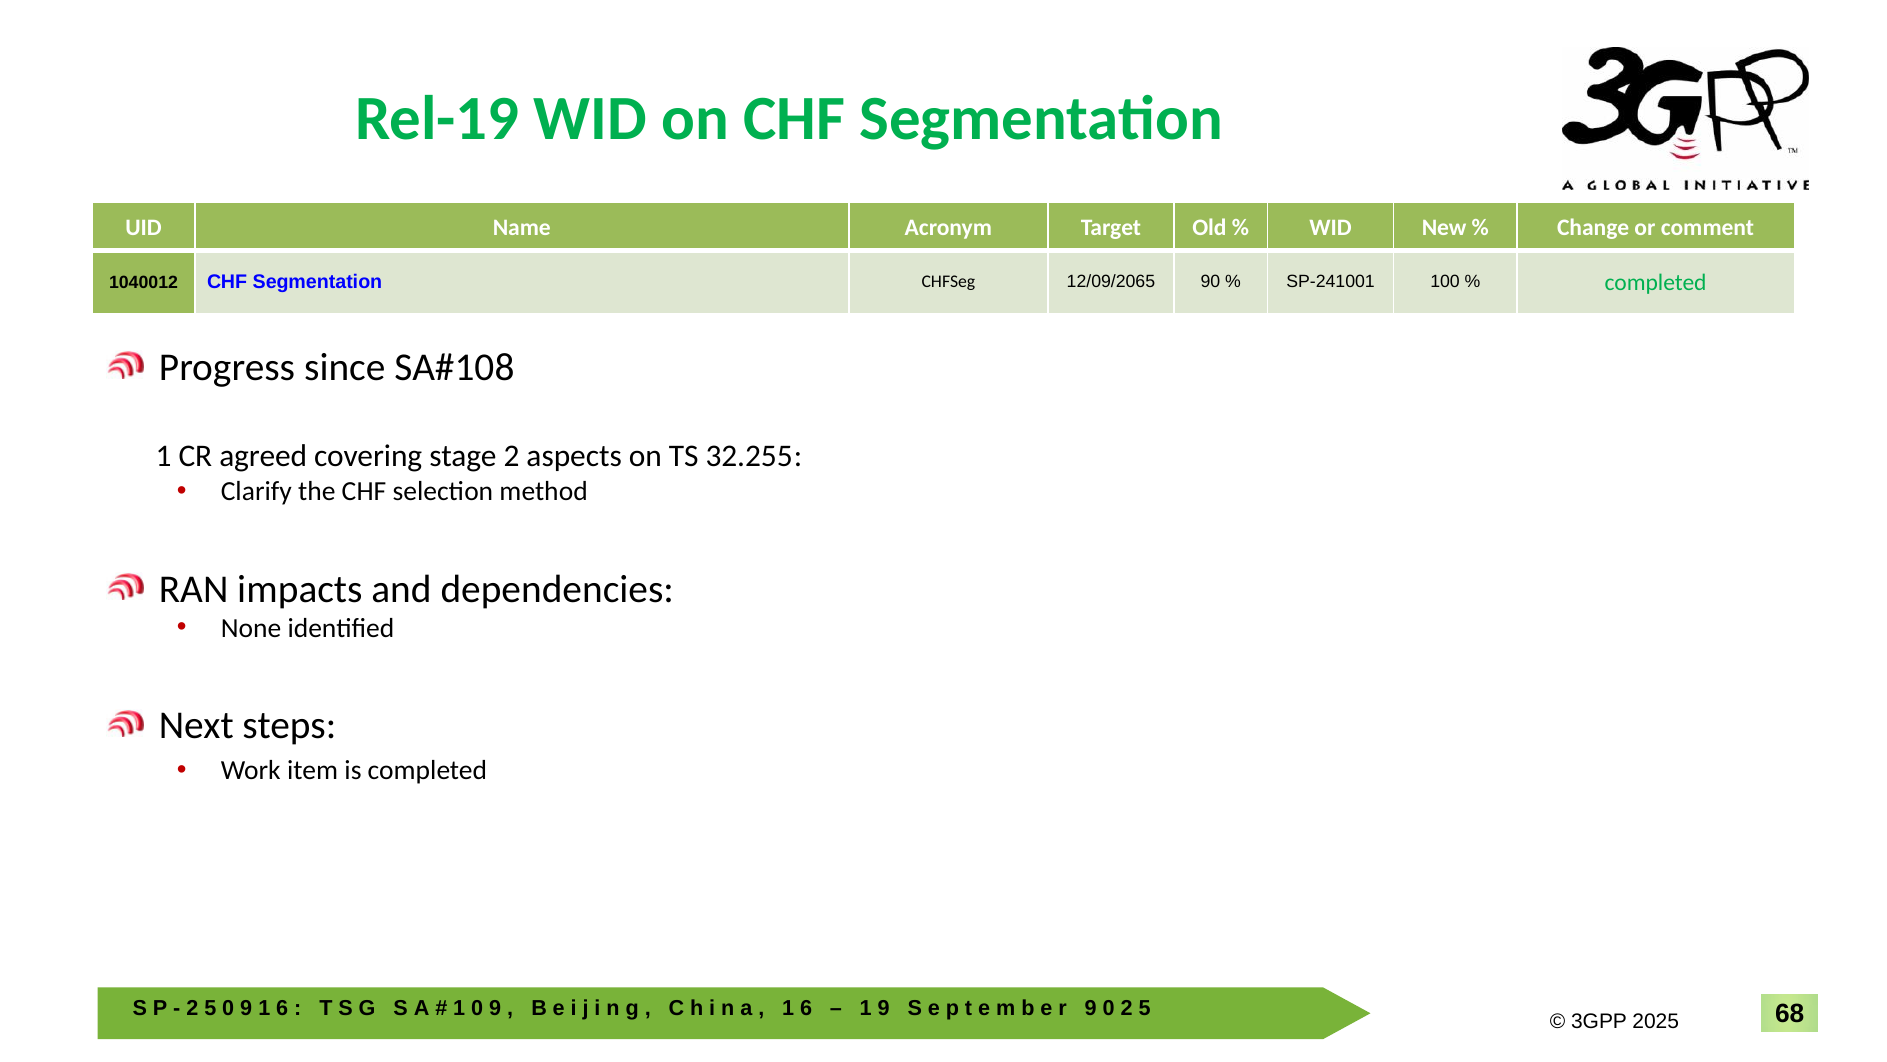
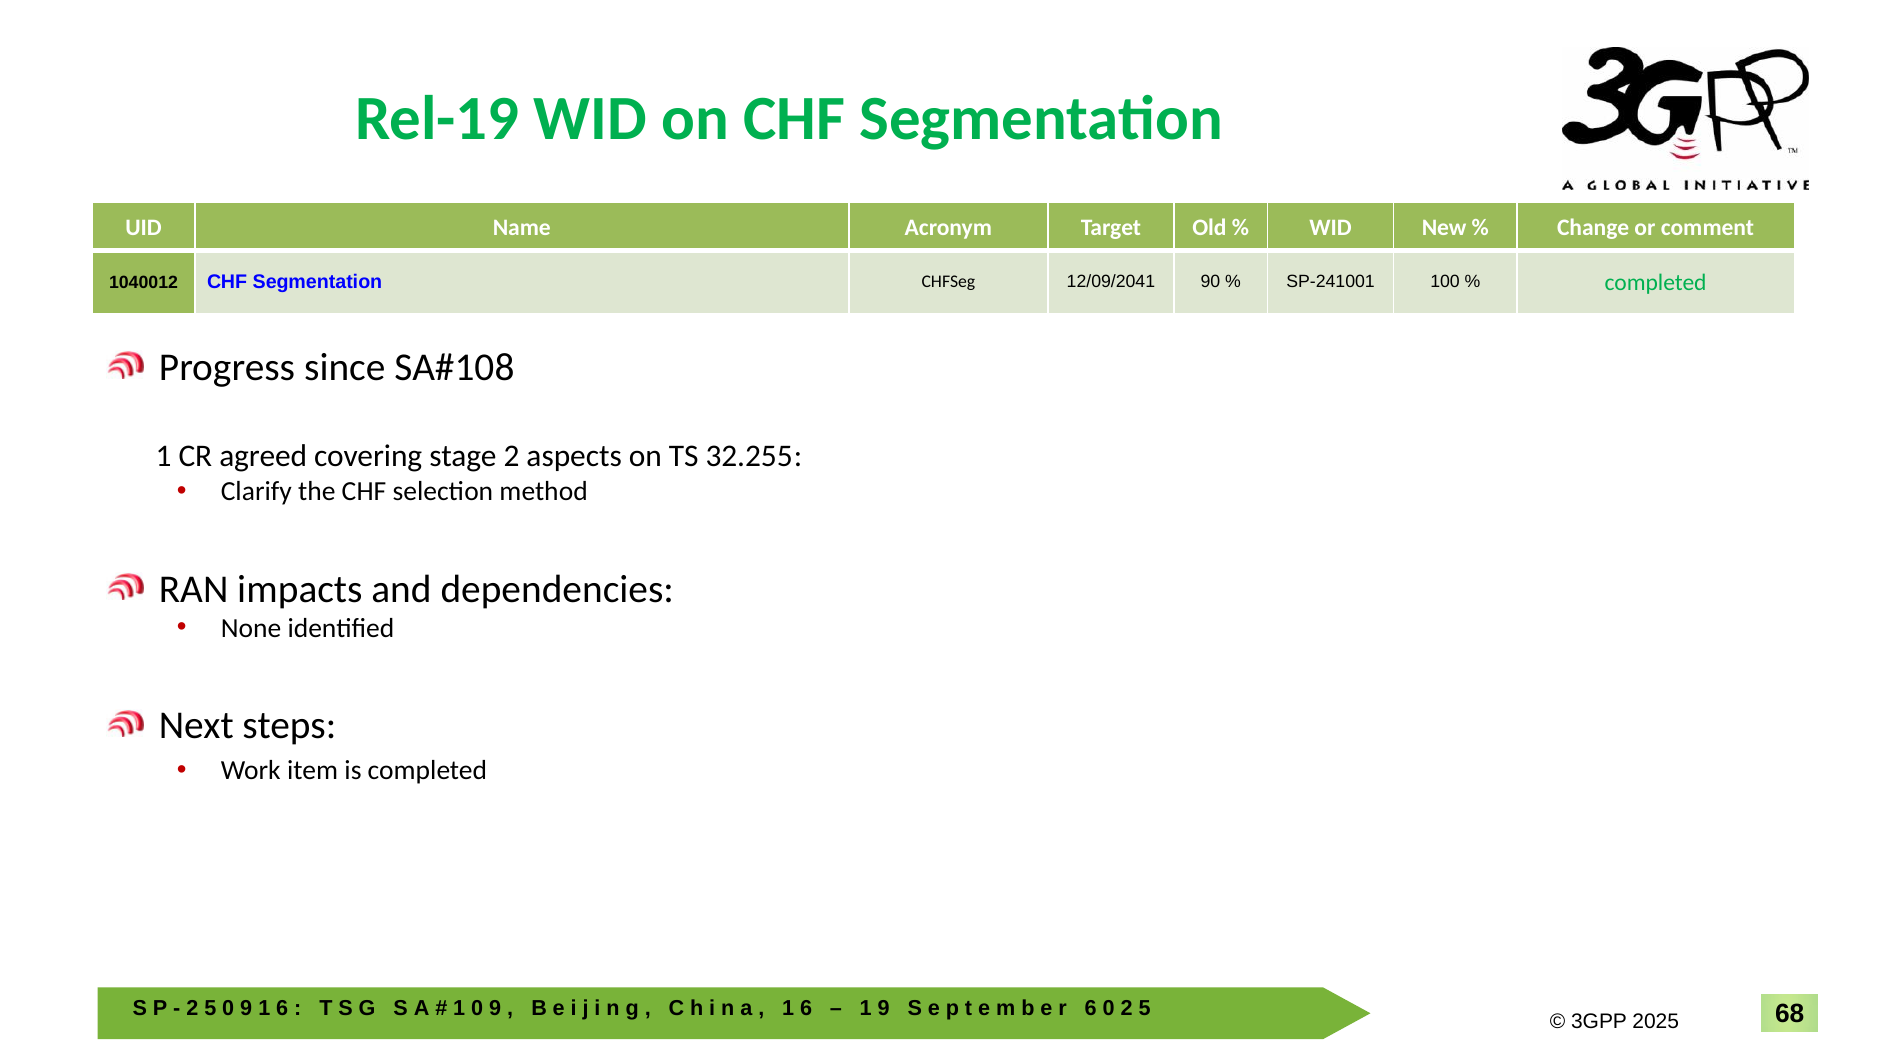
12/09/2065: 12/09/2065 -> 12/09/2041 (1111, 282)
9: 9 -> 6 (1091, 1008)
